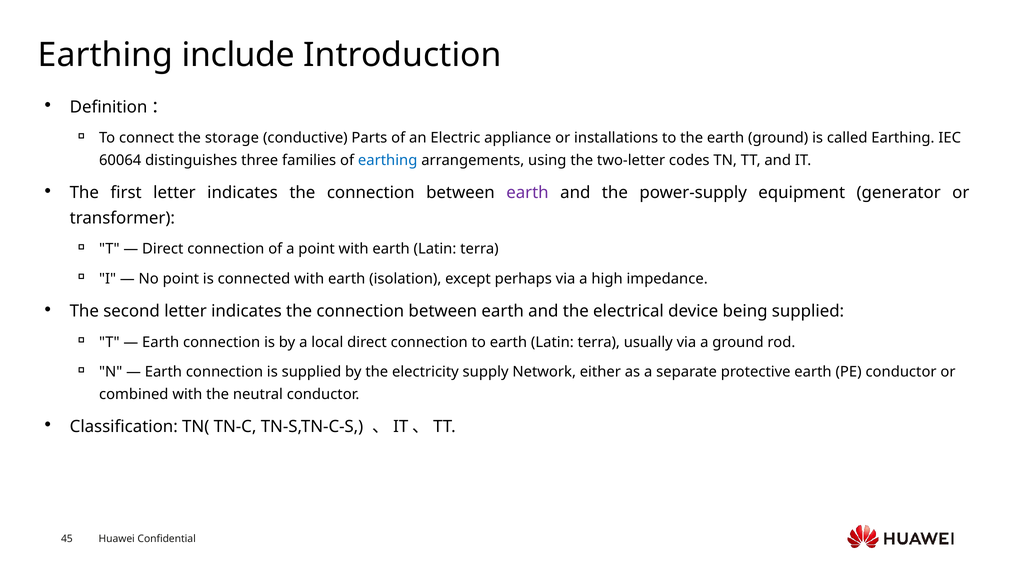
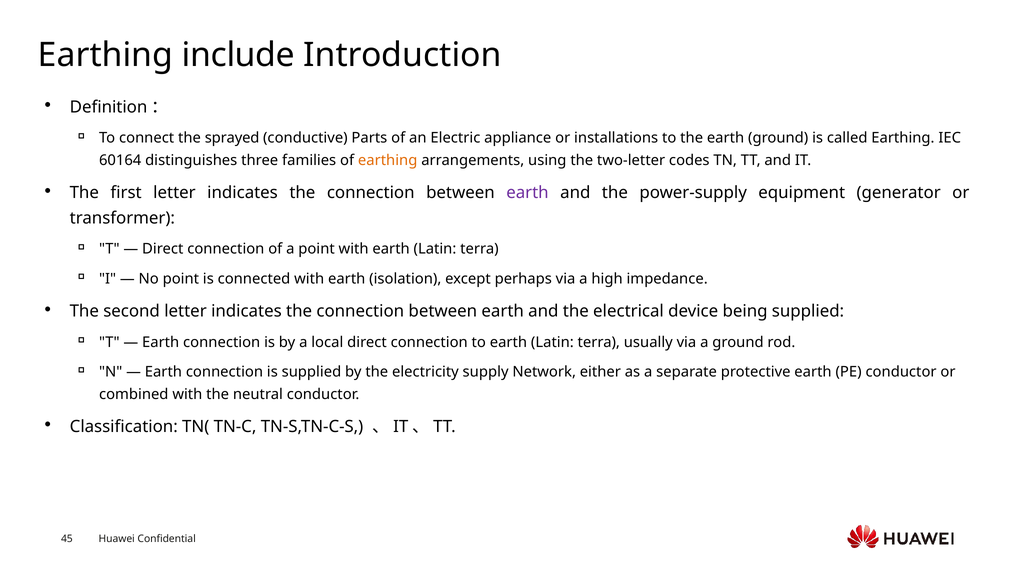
storage: storage -> sprayed (232, 138)
60064: 60064 -> 60164 (120, 160)
earthing colour: blue -> orange (388, 160)
